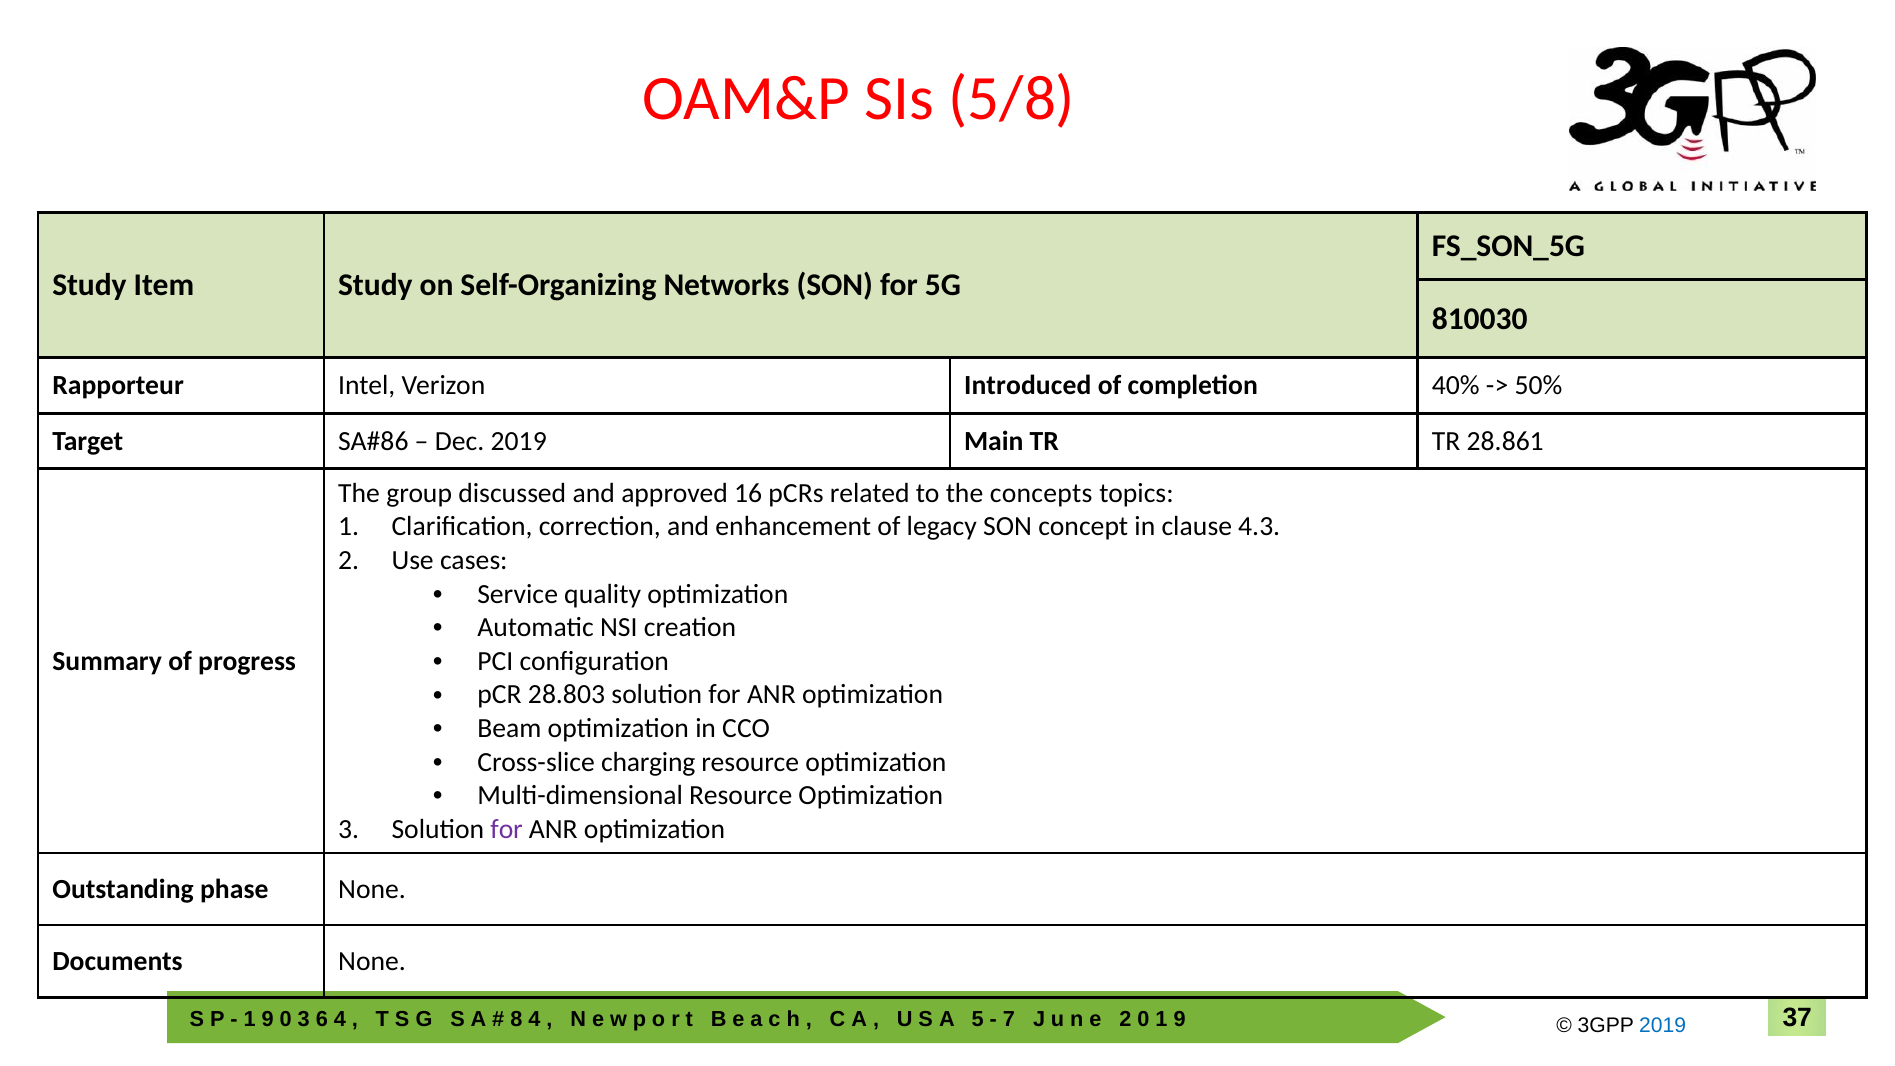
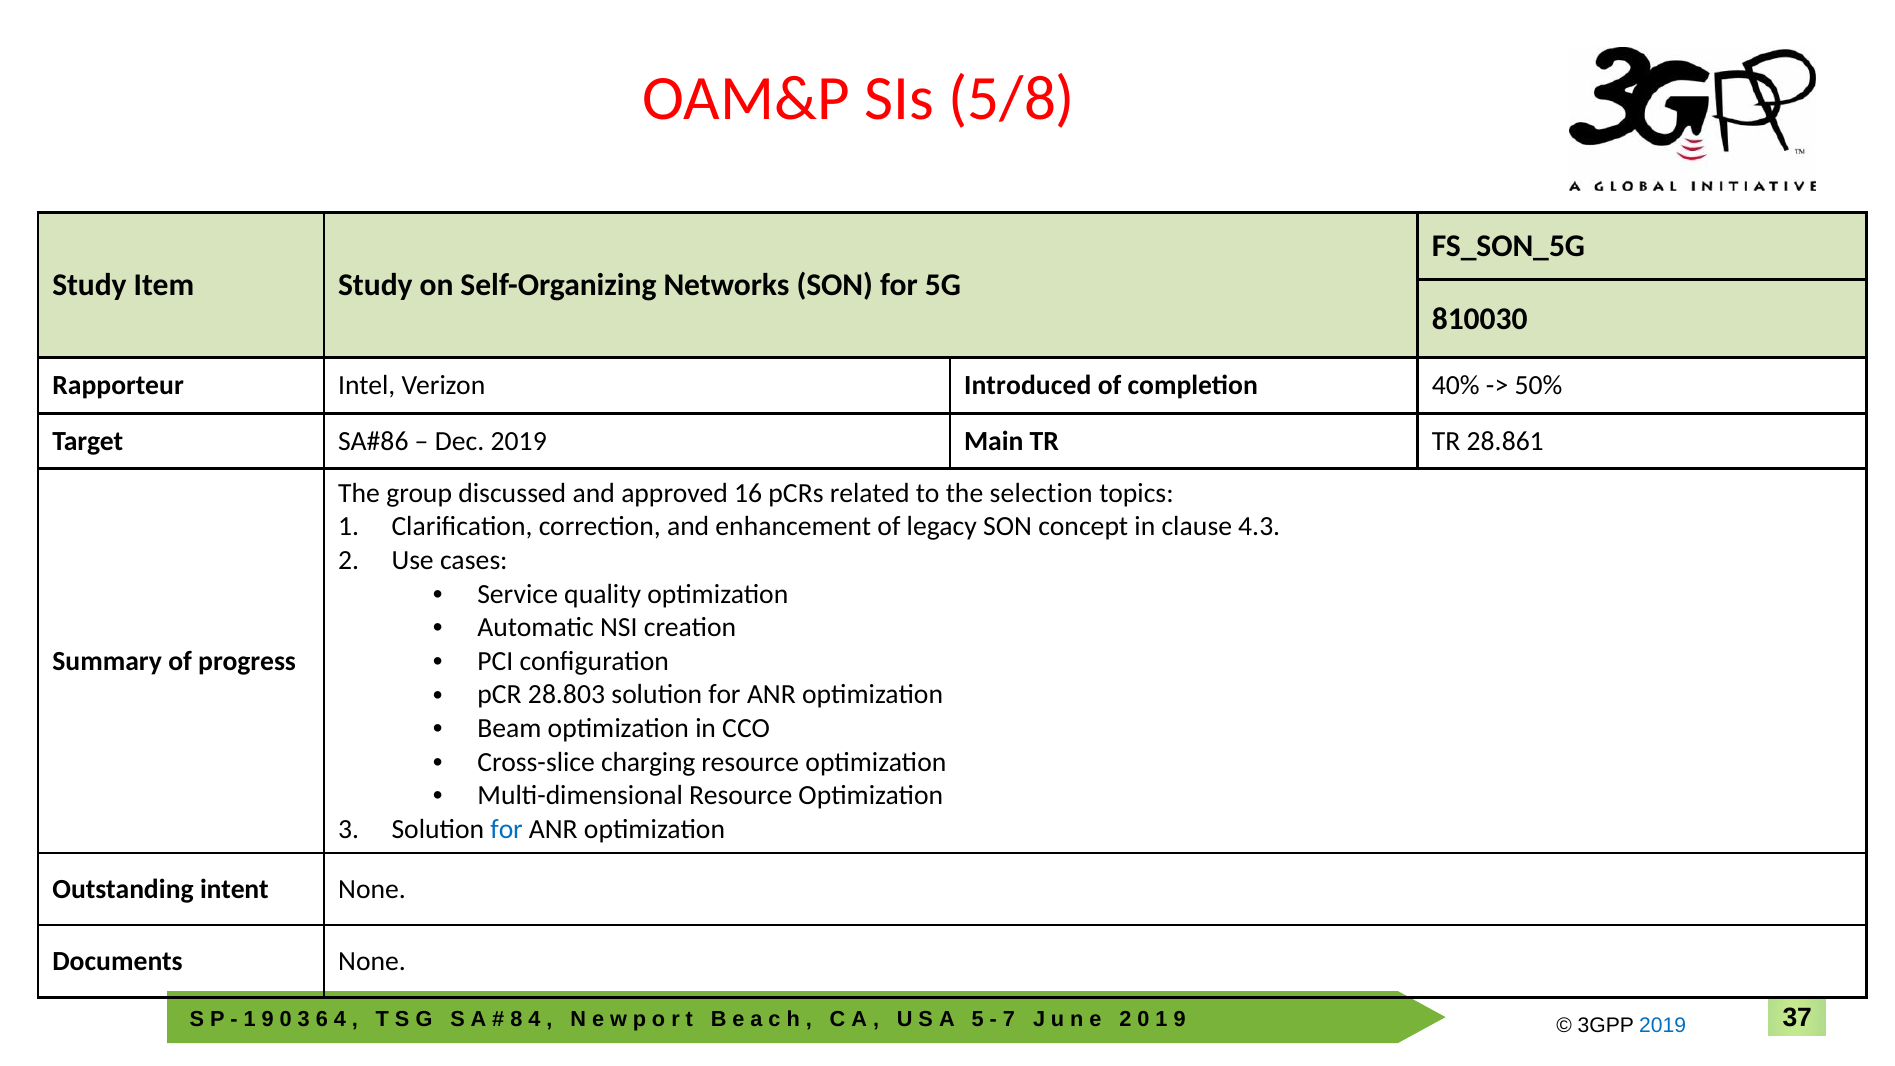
concepts: concepts -> selection (1041, 493)
for colour: purple -> blue (507, 829)
phase: phase -> intent (234, 889)
